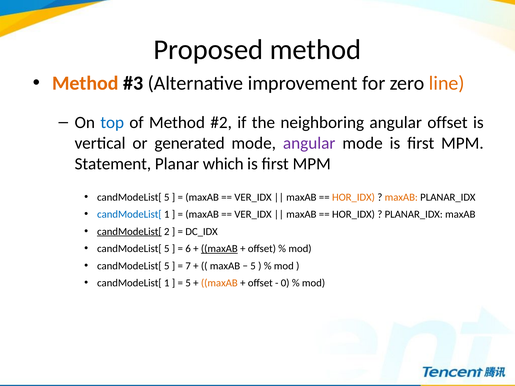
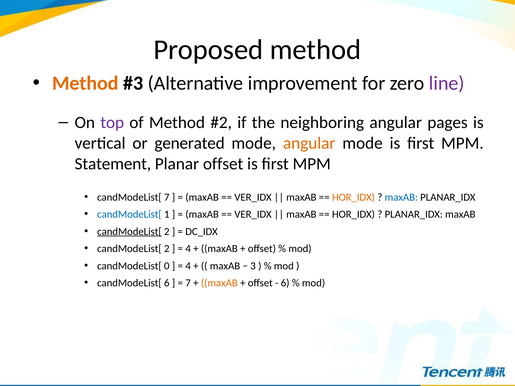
line colour: orange -> purple (447, 83)
top colour: blue -> purple (112, 123)
angular offset: offset -> pages (448, 123)
angular colour: purple -> orange (309, 143)
Planar which: which -> offset (223, 164)
5: 5 -> 7 (167, 197)
maxAB colour: orange -> blue (401, 197)
5: 5 -> 2 (167, 249)
6: 6 -> 4 (188, 249)
maxAB underline: present -> none (219, 249)
5: 5 -> 0 (167, 266)
7: 7 -> 4 (188, 266)
5: 5 -> 3 (253, 266)
1: 1 -> 6 (167, 283)
5: 5 -> 7 (188, 283)
0: 0 -> 6 (285, 283)
